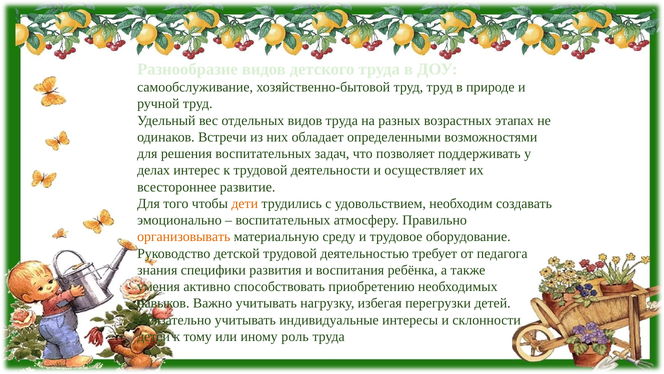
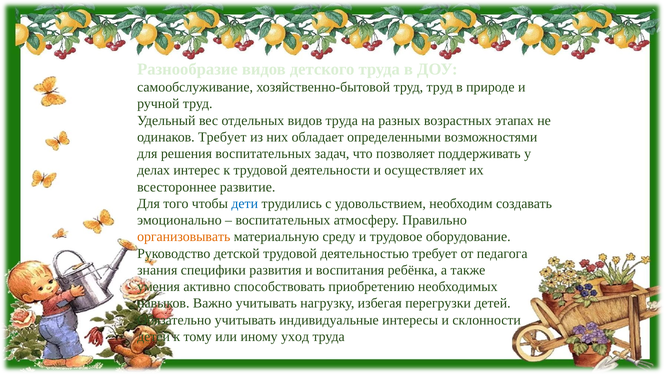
одинаков Встречи: Встречи -> Требует (222, 137)
дети colour: orange -> blue (245, 203)
роль: роль -> уход (295, 336)
